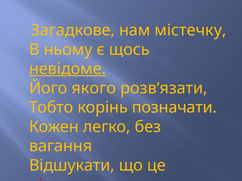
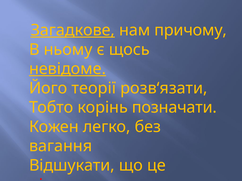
Загадкове underline: none -> present (73, 30)
містечку: містечку -> причому (191, 30)
якого: якого -> теорії (94, 88)
